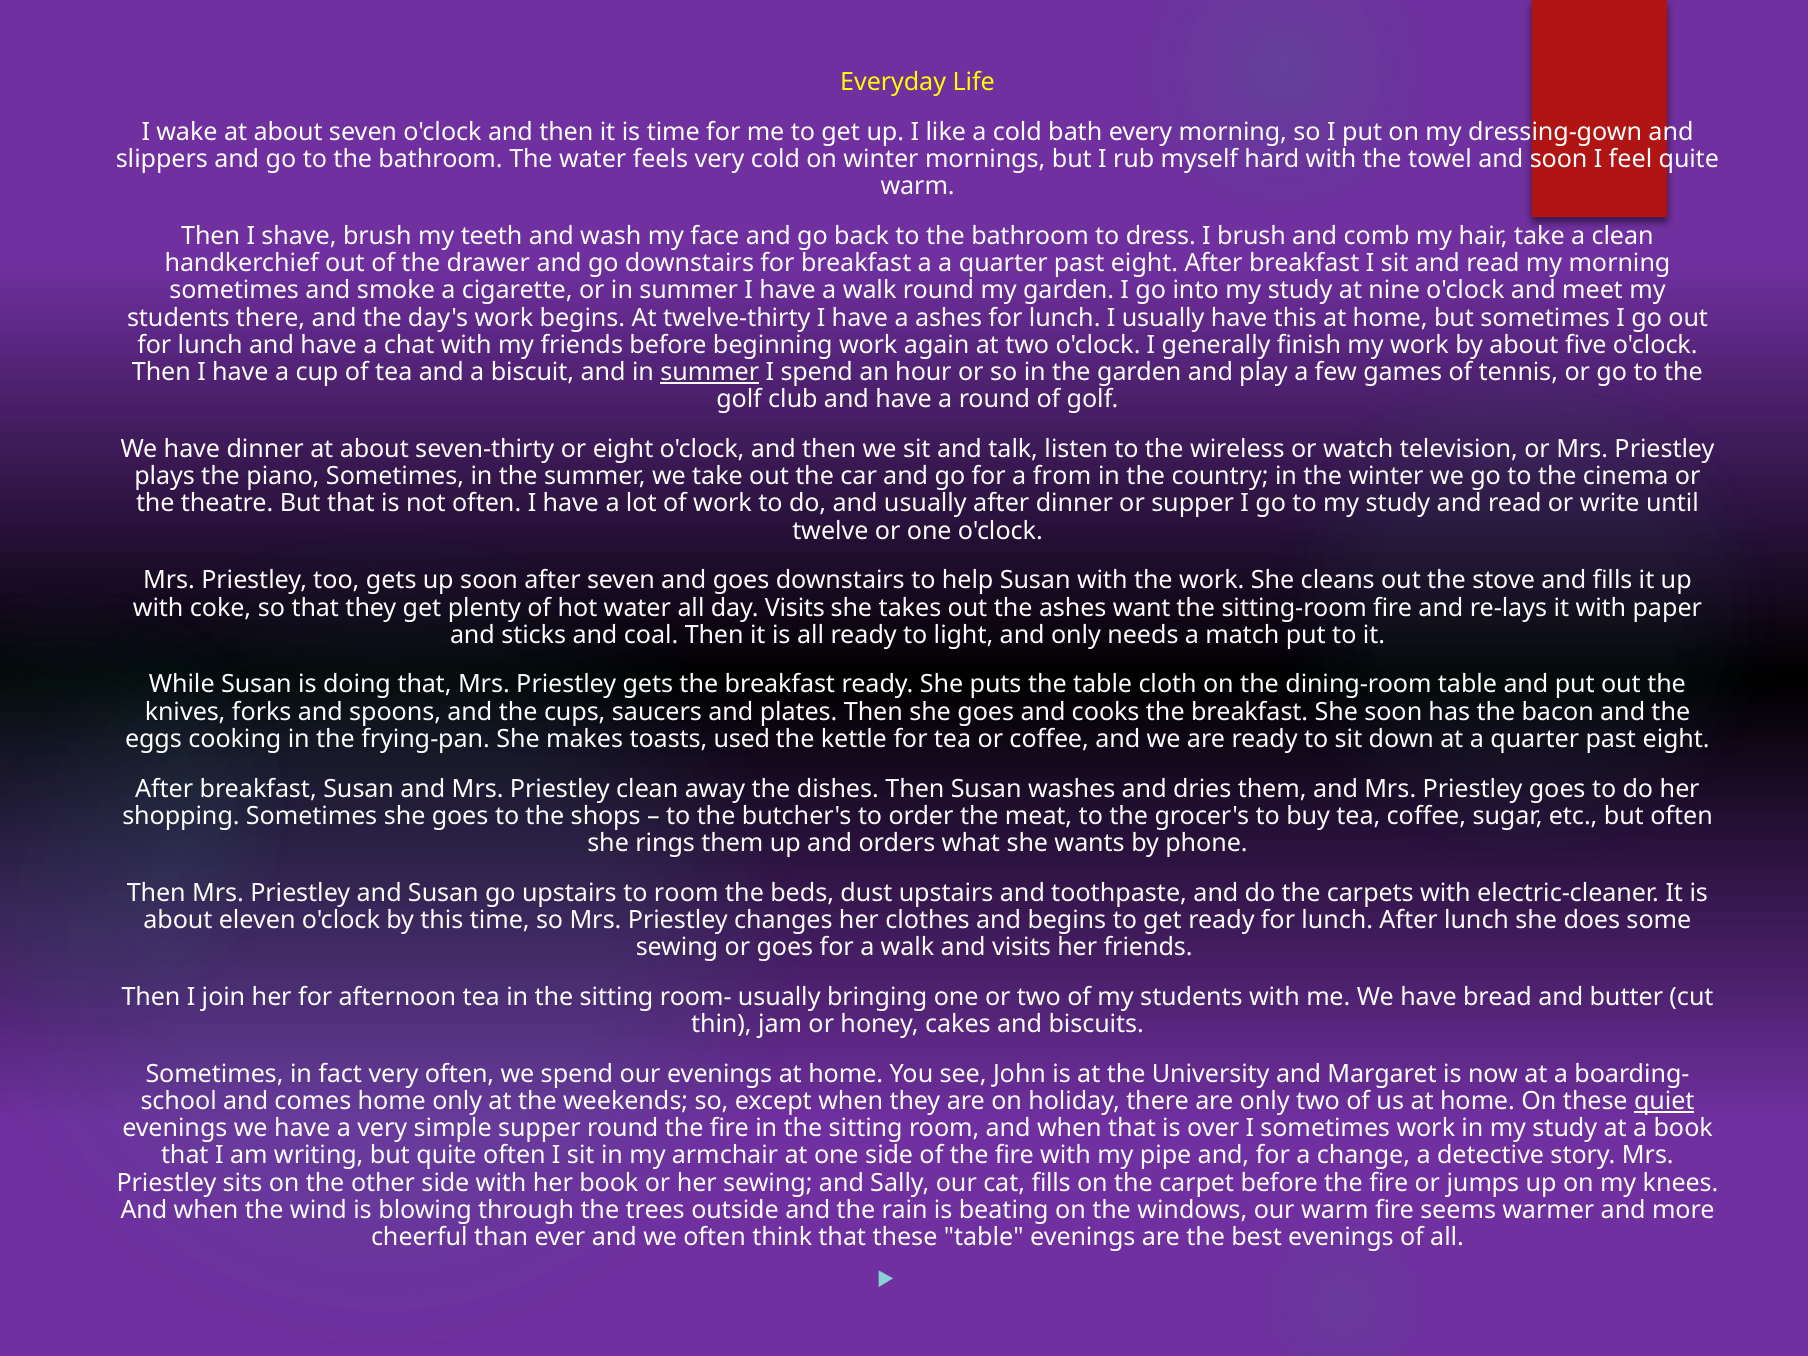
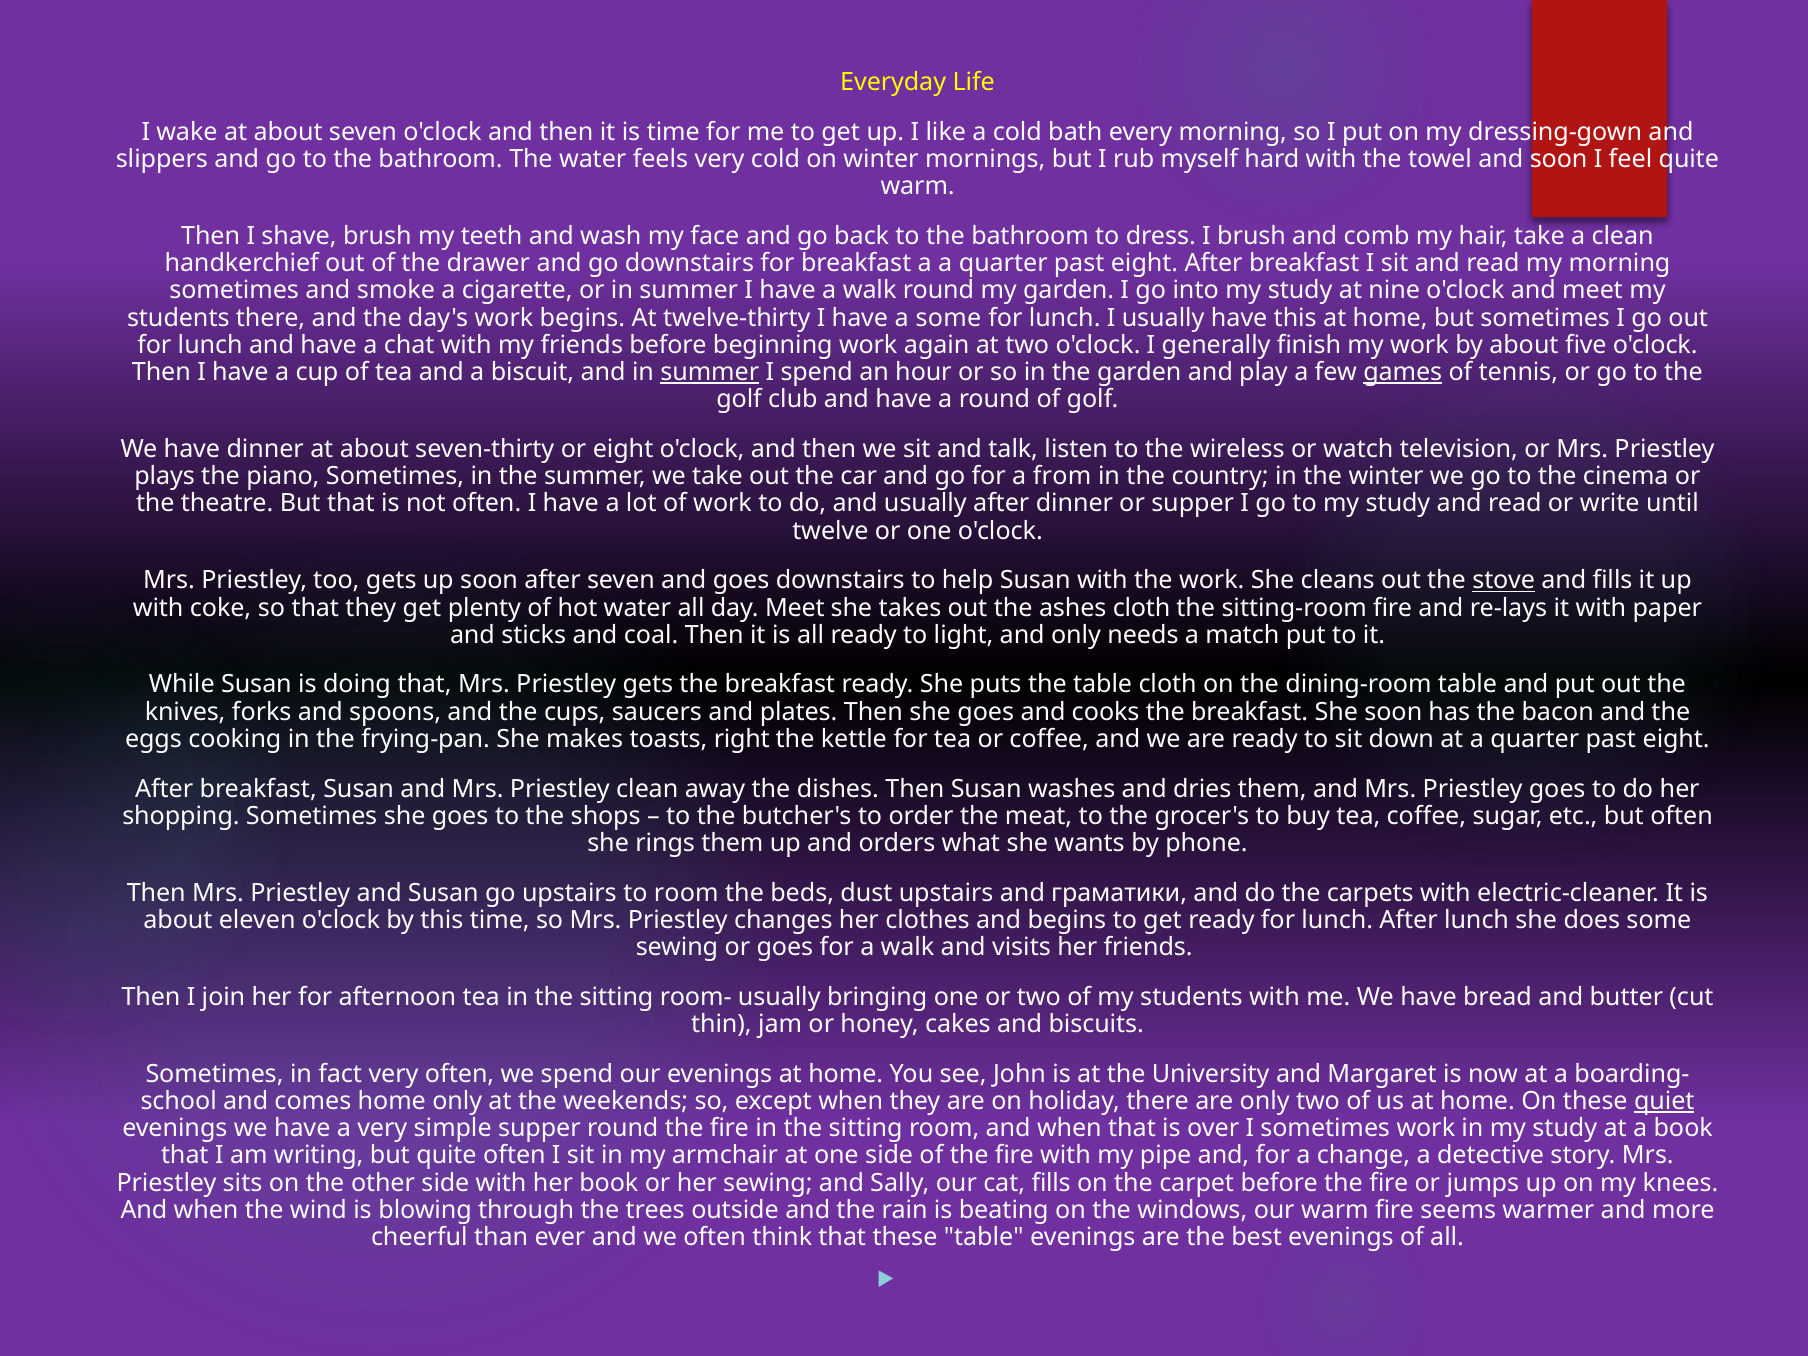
a ashes: ashes -> some (948, 318)
games underline: none -> present (1403, 372)
stove underline: none -> present (1504, 581)
day Visits: Visits -> Meet (795, 608)
ashes want: want -> cloth (1142, 608)
used: used -> right (742, 739)
toothpaste: toothpaste -> граматики (1119, 893)
